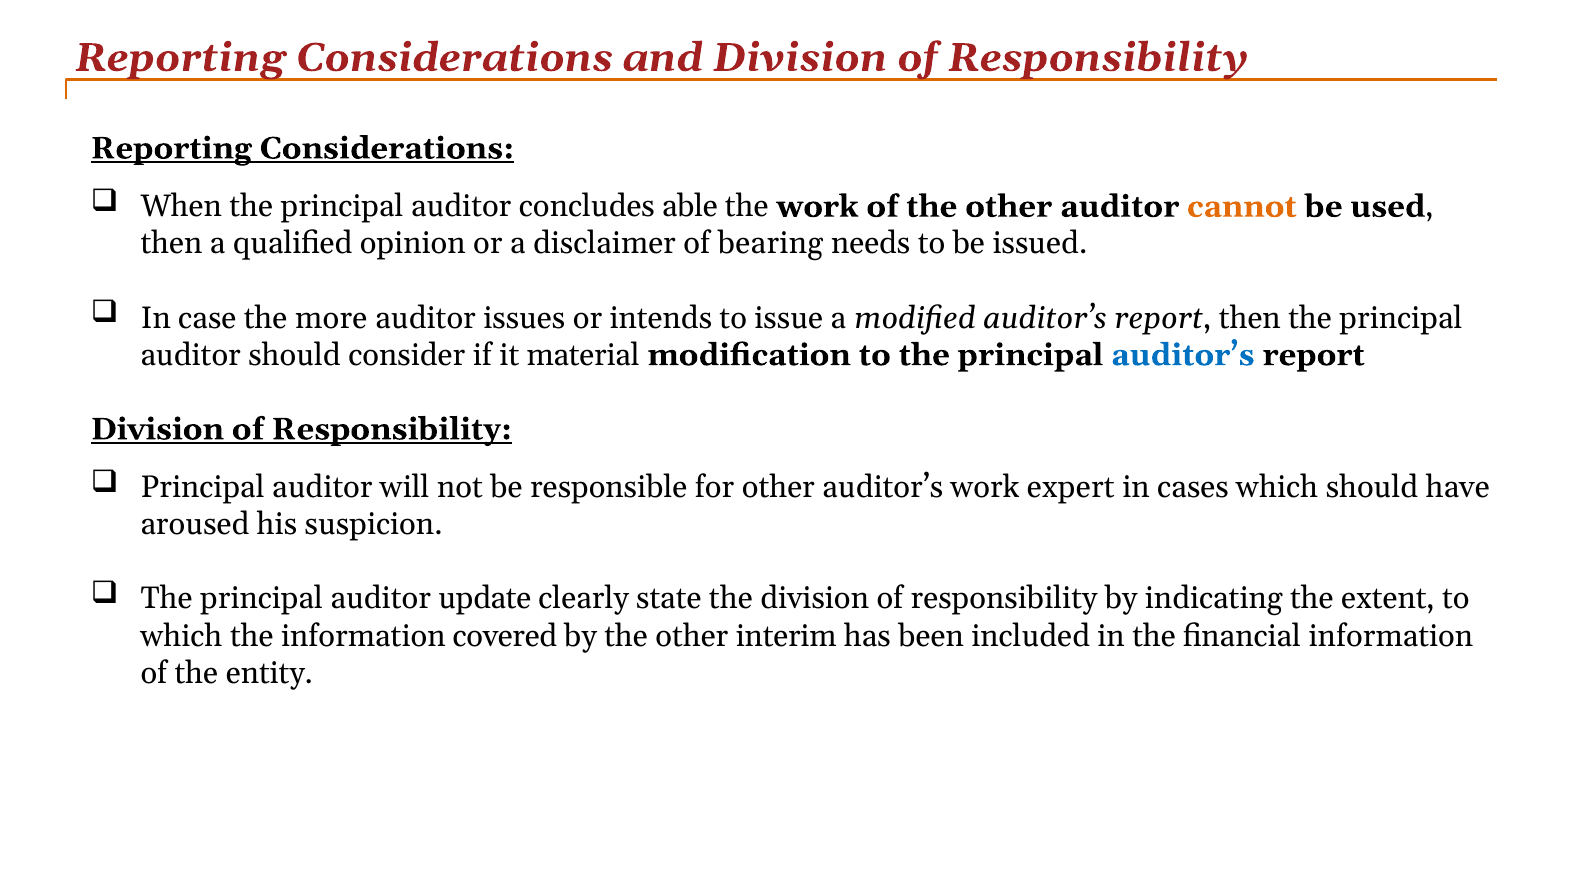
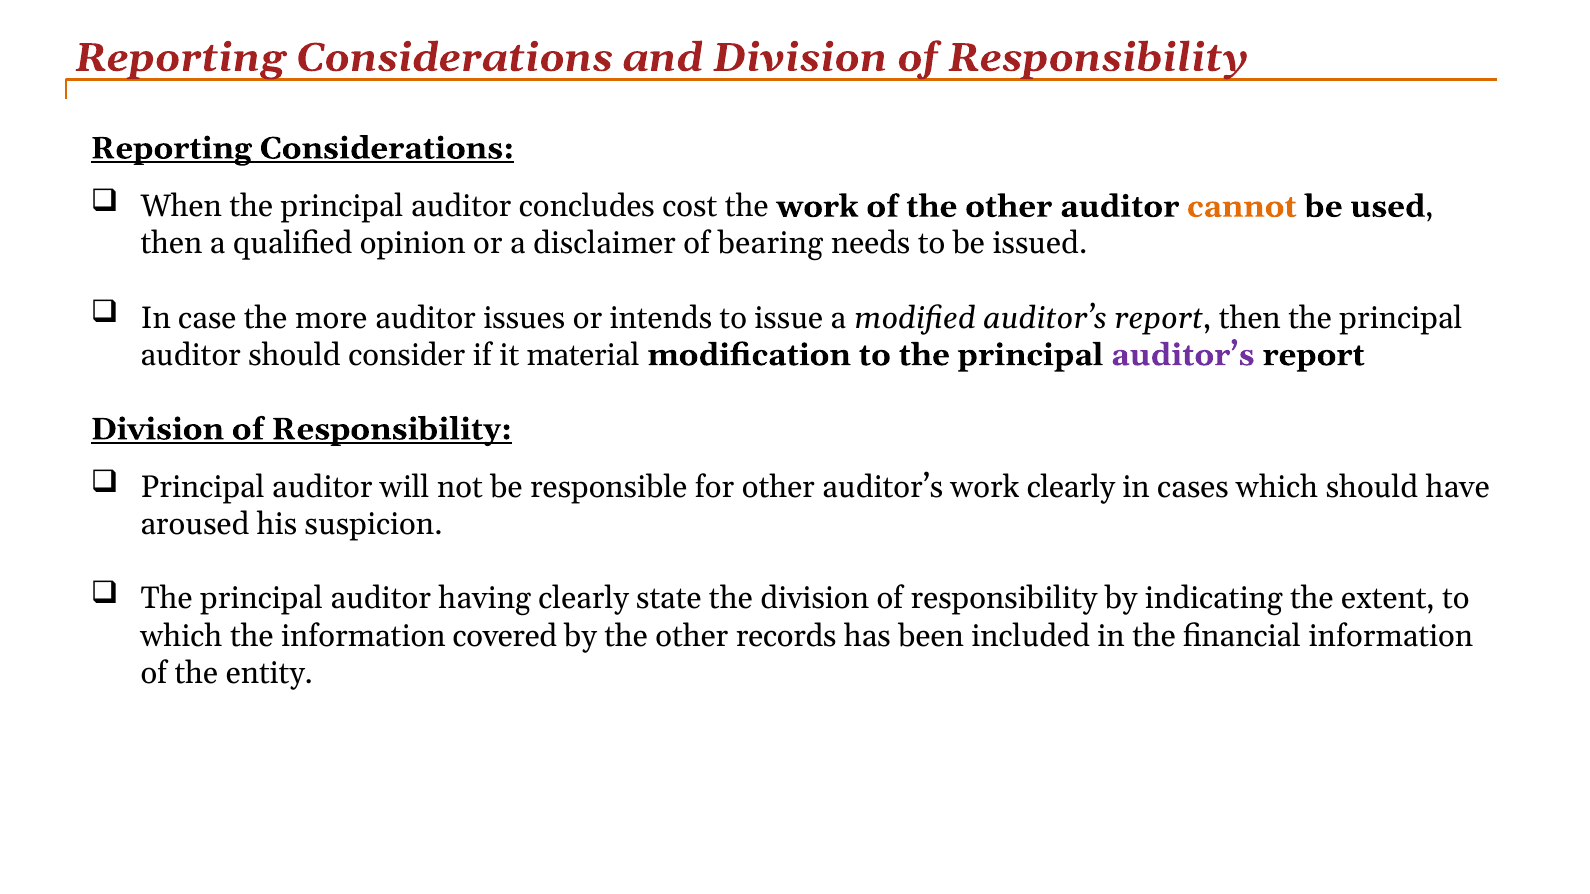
able: able -> cost (690, 207)
auditor’s colour: blue -> purple (1183, 355)
work expert: expert -> clearly (1071, 488)
update: update -> having (485, 599)
interim: interim -> records (786, 636)
